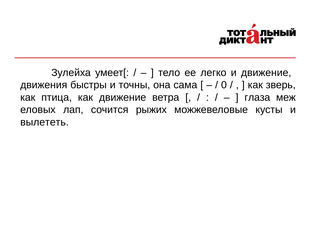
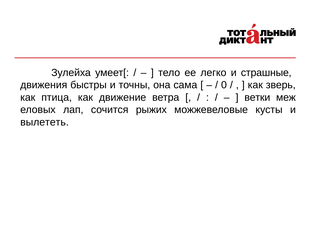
и движение: движение -> страшные (266, 73)
глаза: глаза -> ветки (257, 98)
